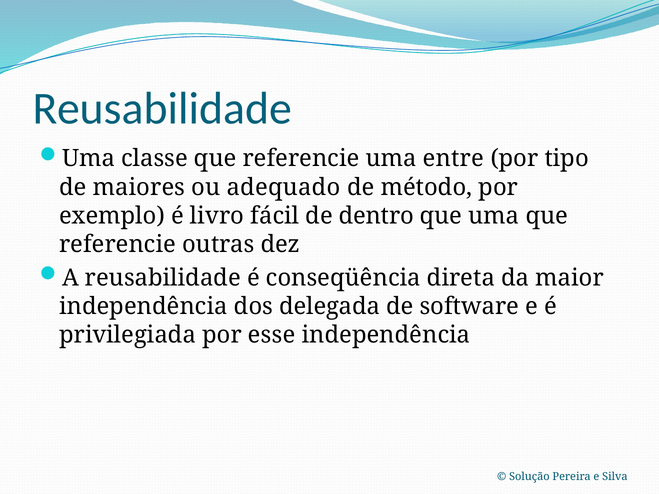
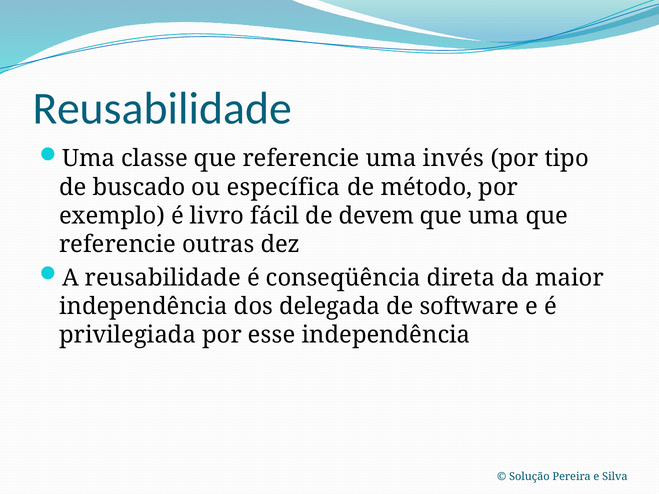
entre: entre -> invés (454, 159)
maiores: maiores -> buscado (139, 187)
adequado: adequado -> específica (283, 187)
dentro: dentro -> devem (376, 216)
